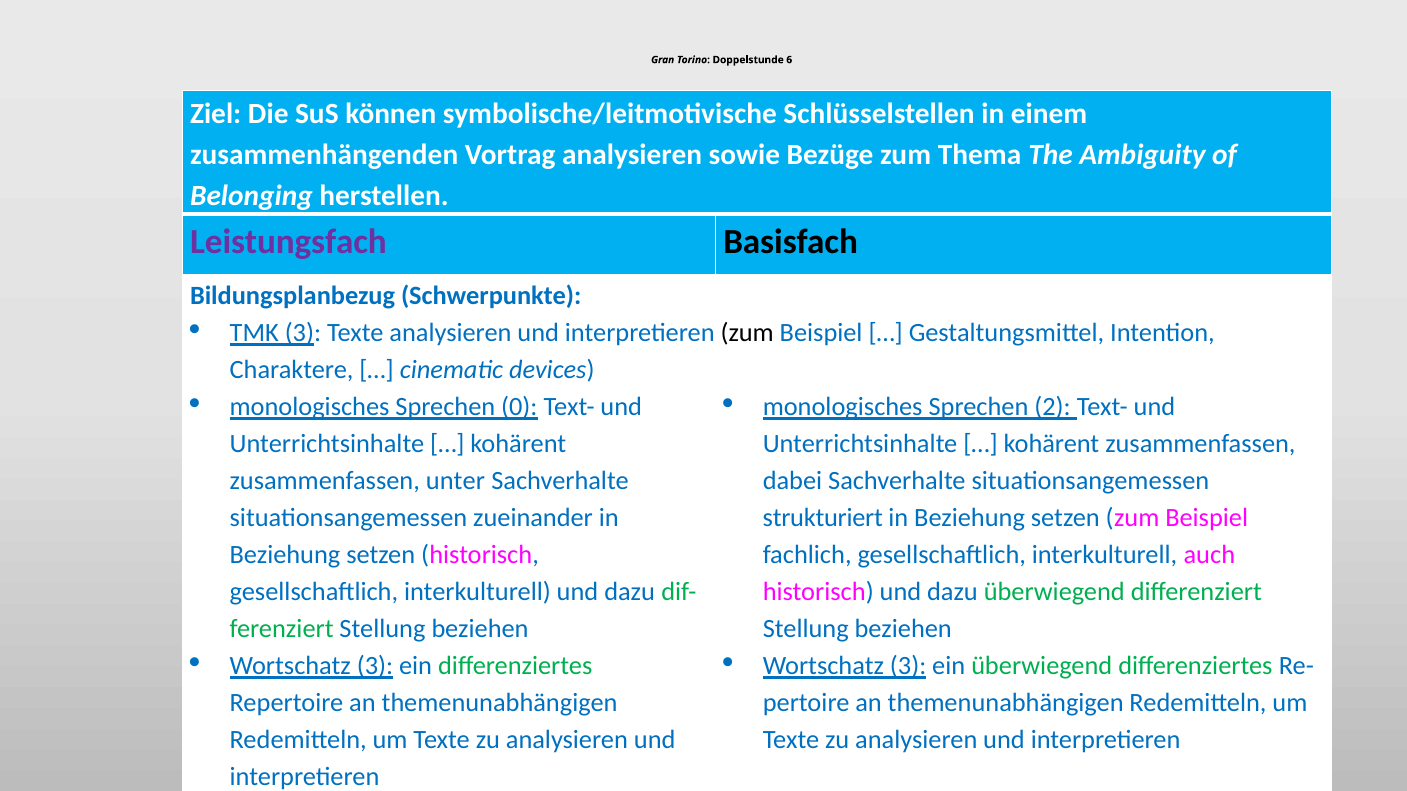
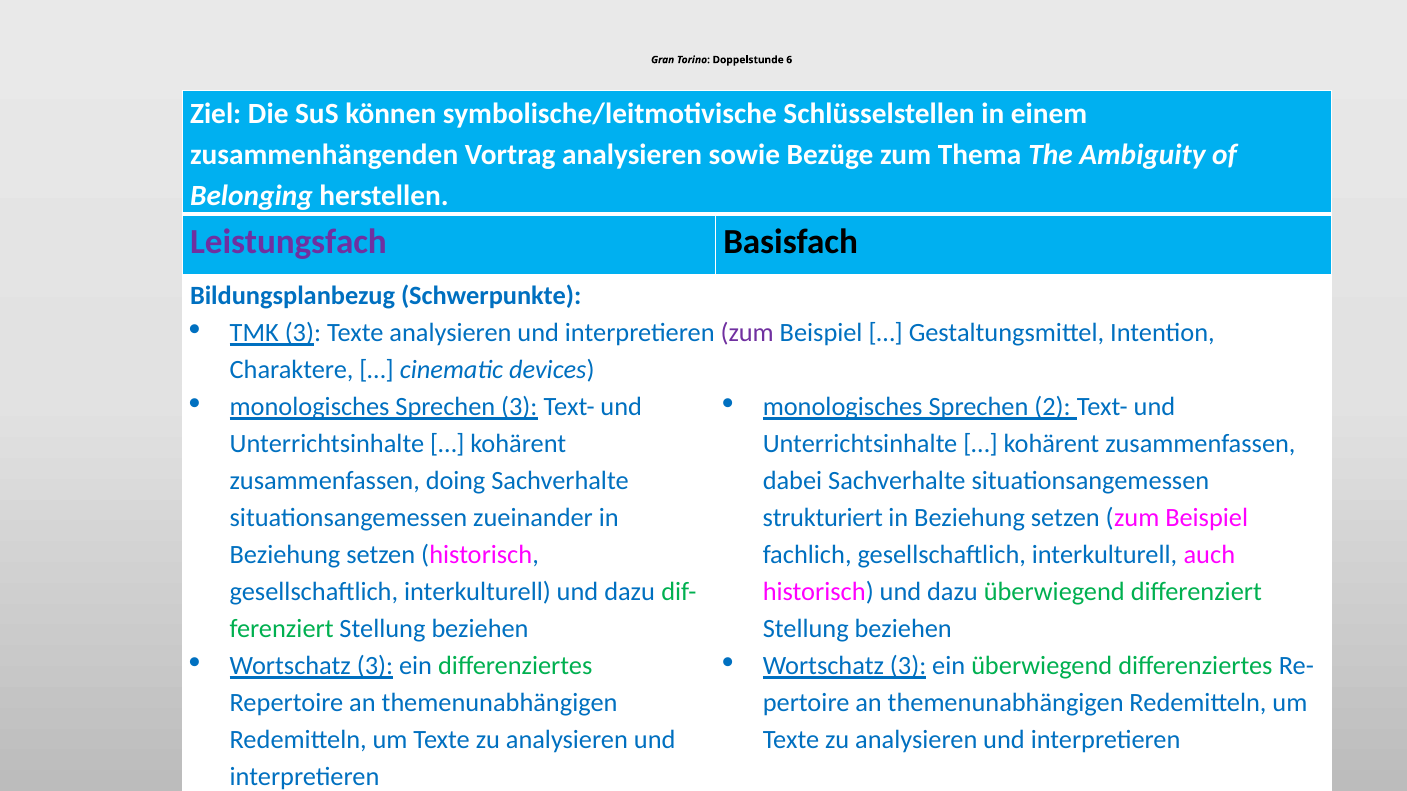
zum colour: black -> purple (747, 333)
Sprechen 0: 0 -> 3 (519, 407)
unter: unter -> doing (456, 481)
